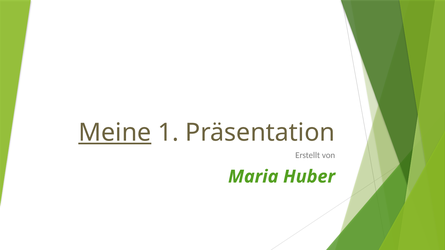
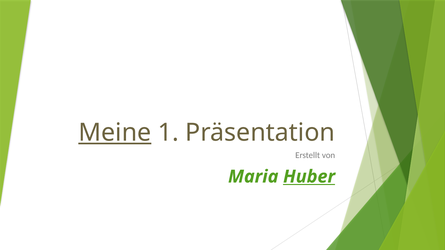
Huber underline: none -> present (309, 177)
